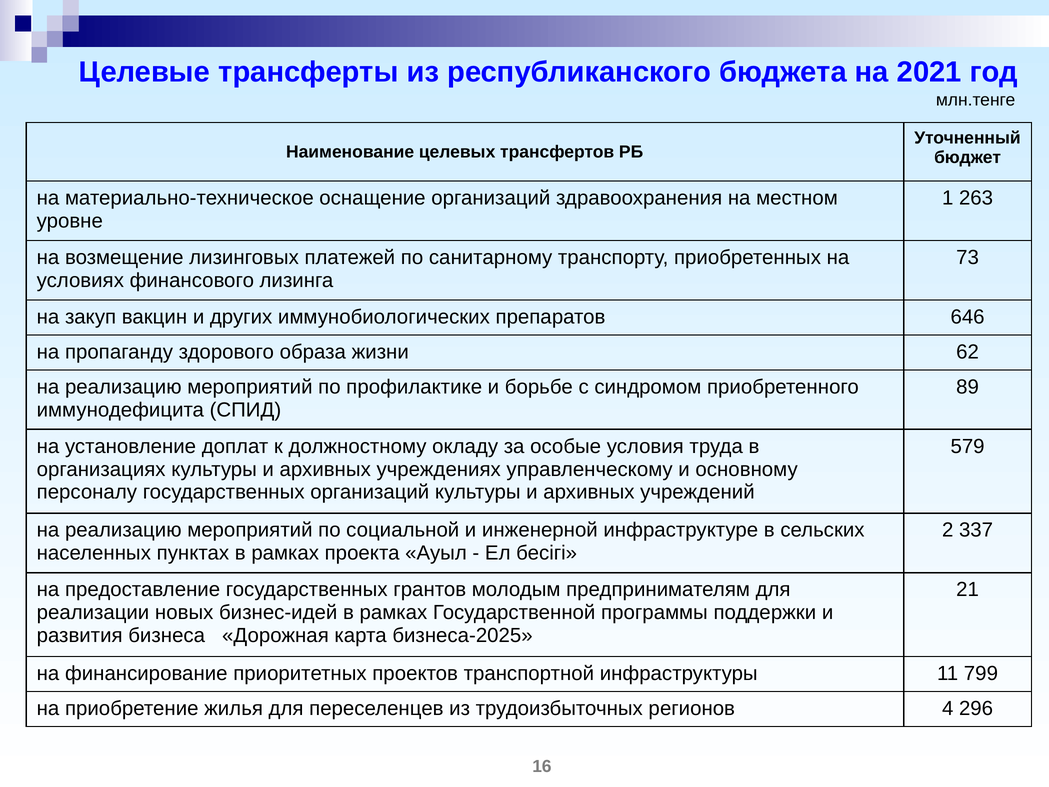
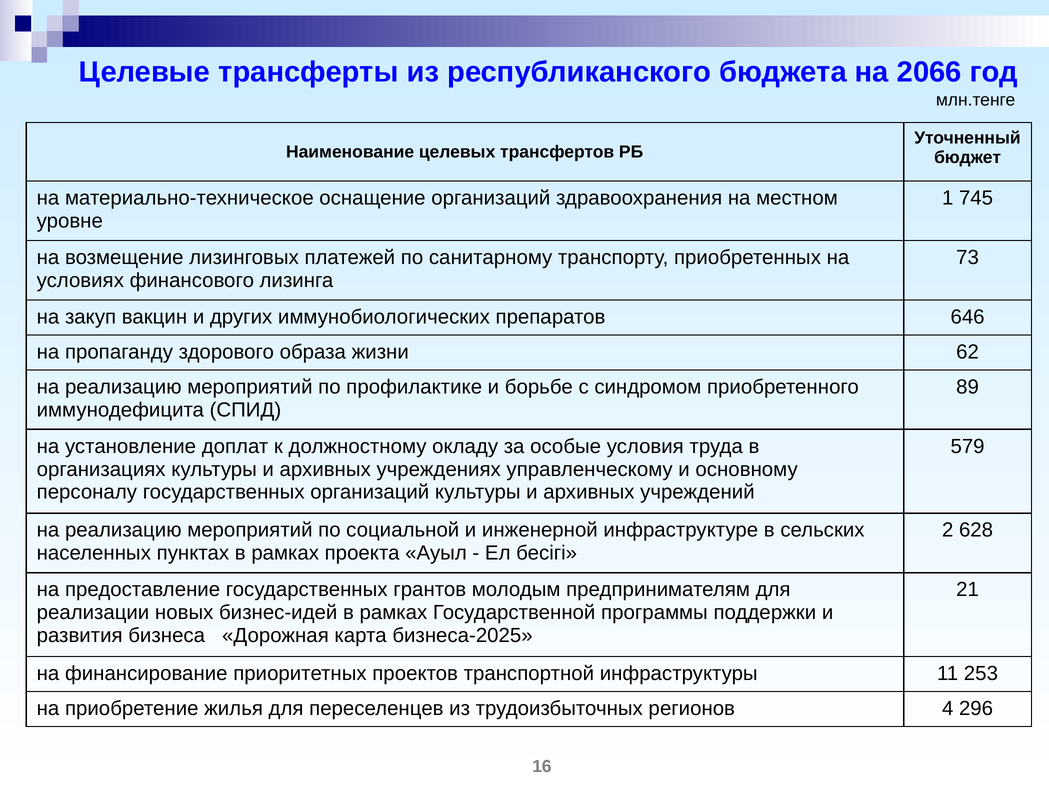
2021: 2021 -> 2066 (929, 72)
263: 263 -> 745 (976, 198)
337: 337 -> 628 (976, 530)
799: 799 -> 253 (981, 673)
